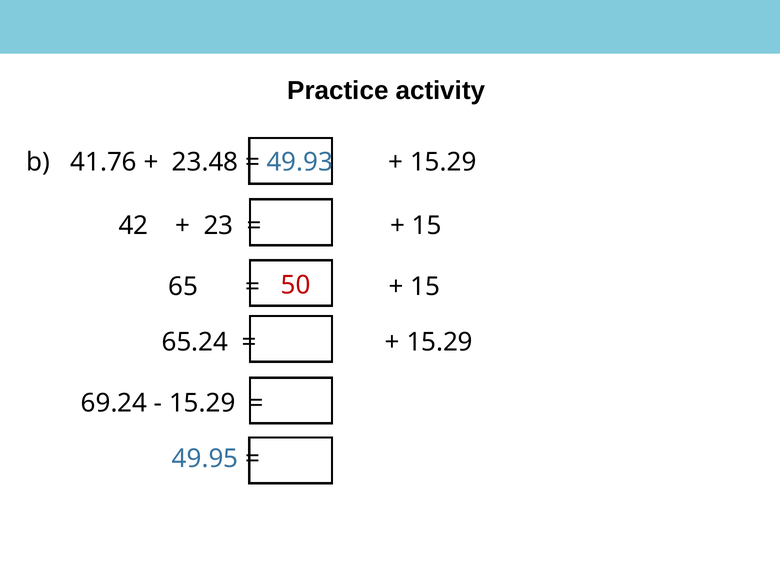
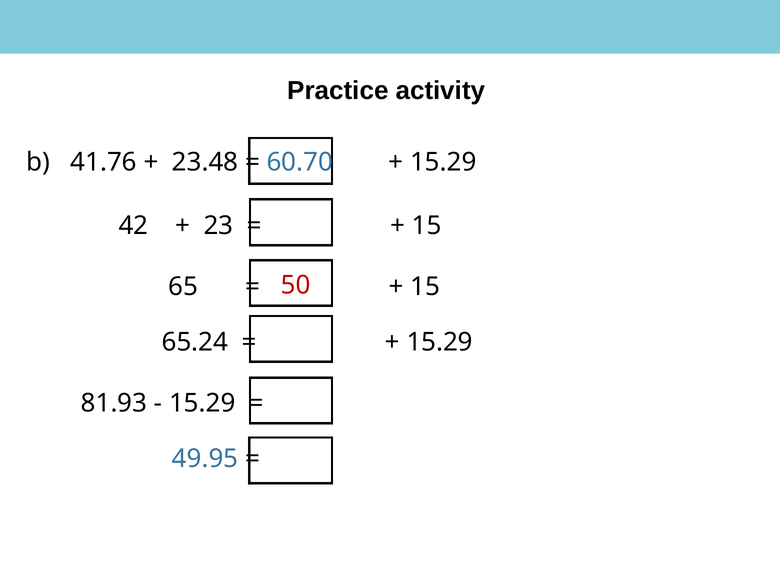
49.93: 49.93 -> 60.70 (300, 162)
69.24: 69.24 -> 81.93 (114, 403)
